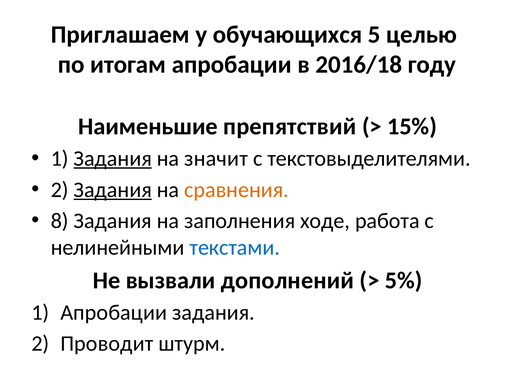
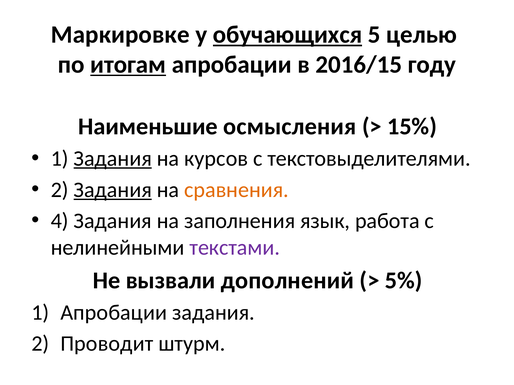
Приглашаем: Приглашаем -> Маркировке (120, 35)
обучающихся underline: none -> present (288, 35)
итогам underline: none -> present (128, 65)
2016/18: 2016/18 -> 2016/15 (359, 65)
препятствий: препятствий -> осмысления (290, 127)
значит: значит -> курсов (216, 159)
8: 8 -> 4 (60, 221)
ходе: ходе -> язык (325, 221)
текстами colour: blue -> purple (235, 248)
